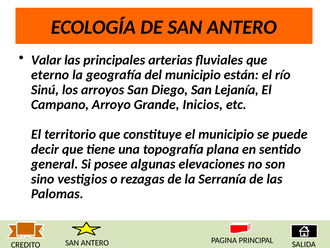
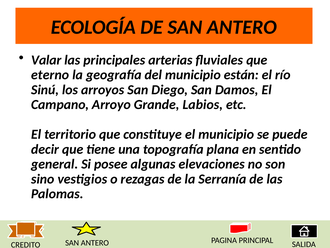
Lejanía: Lejanía -> Damos (237, 90)
Inicios: Inicios -> Labios (203, 104)
